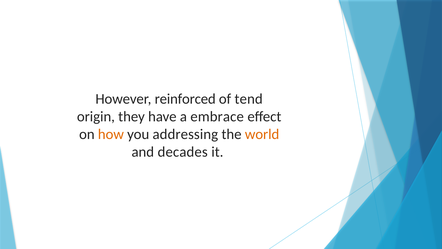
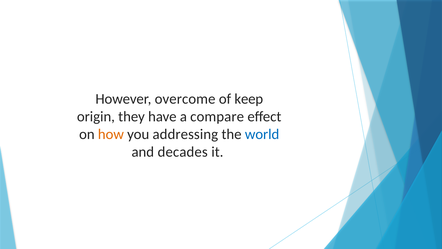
reinforced: reinforced -> overcome (185, 99)
tend: tend -> keep (249, 99)
embrace: embrace -> compare (217, 116)
world colour: orange -> blue (262, 134)
